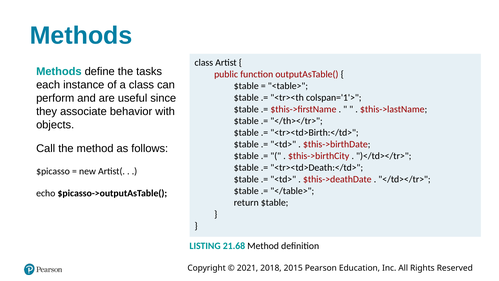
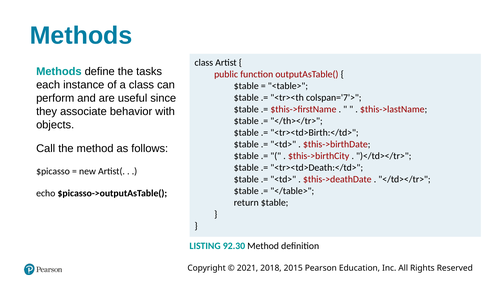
colspan='1'>: colspan='1'> -> colspan='7'> (334, 98)
21.68: 21.68 -> 92.30 (234, 246)
